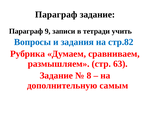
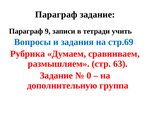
стр.82: стр.82 -> стр.69 (121, 42)
8: 8 -> 0 (89, 75)
самым: самым -> группа (114, 85)
